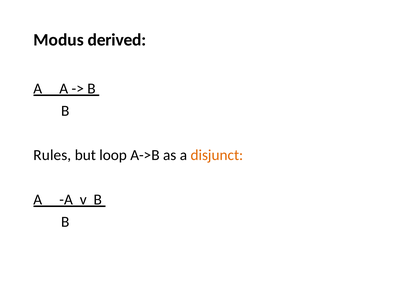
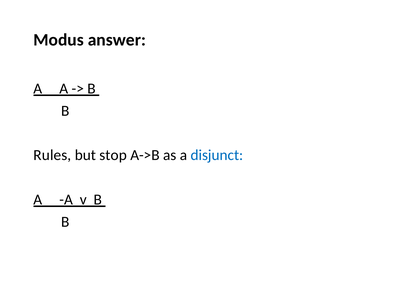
derived: derived -> answer (117, 40)
loop: loop -> stop (113, 155)
disjunct colour: orange -> blue (217, 155)
